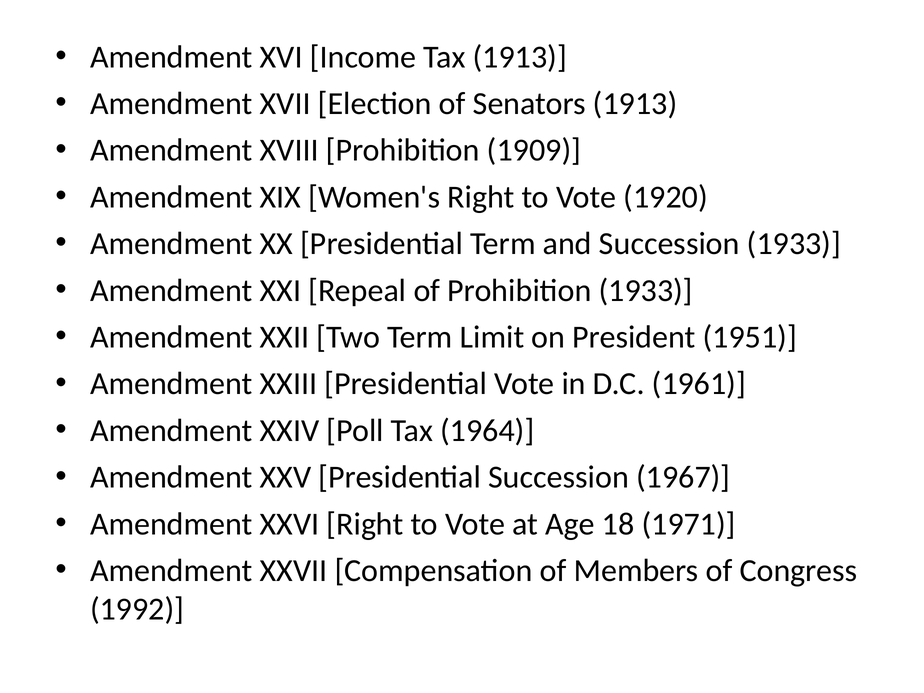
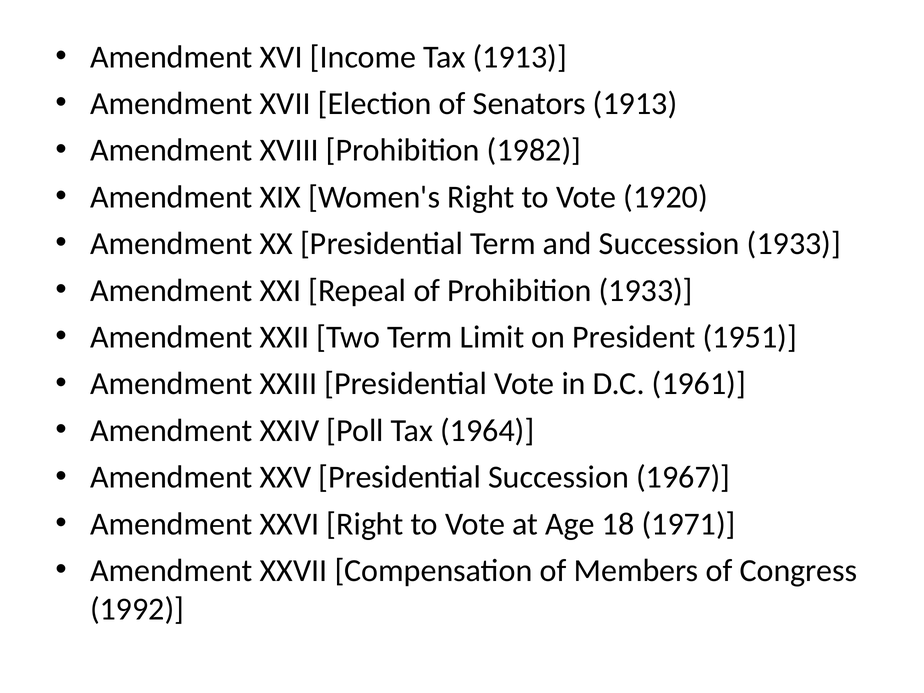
1909: 1909 -> 1982 (534, 150)
